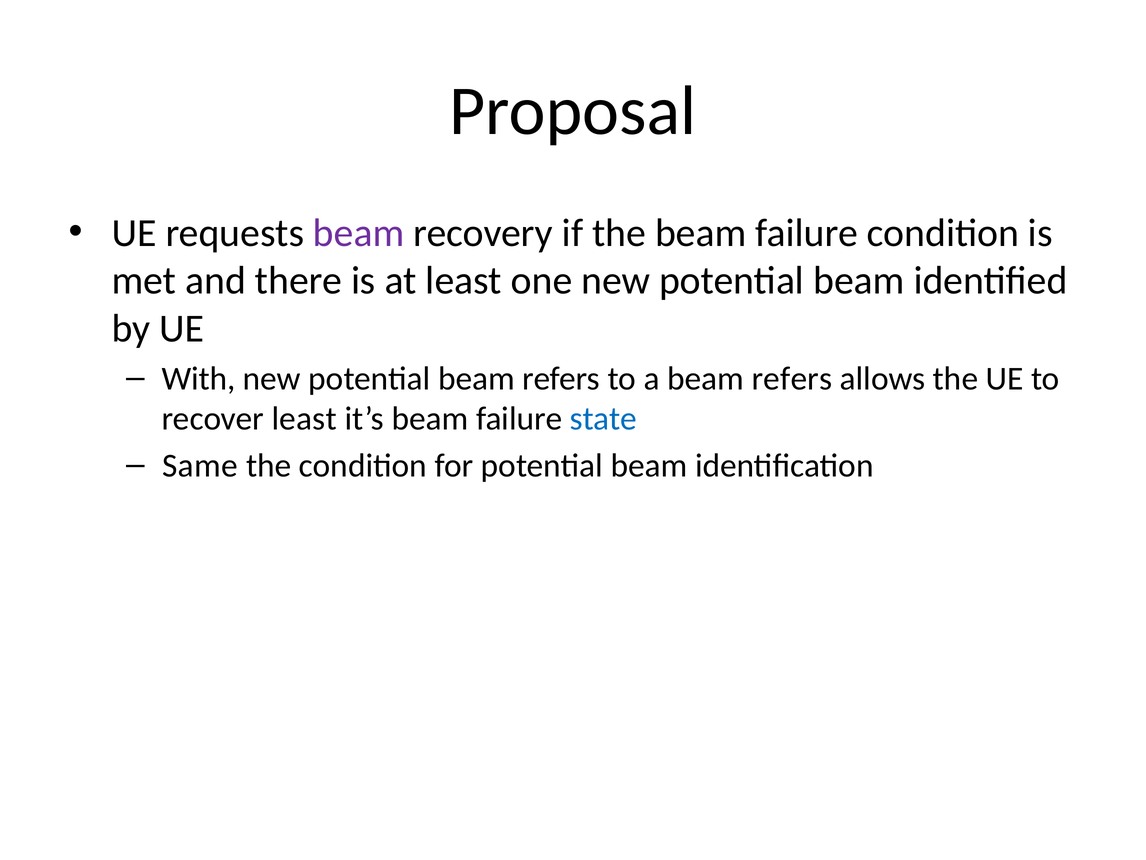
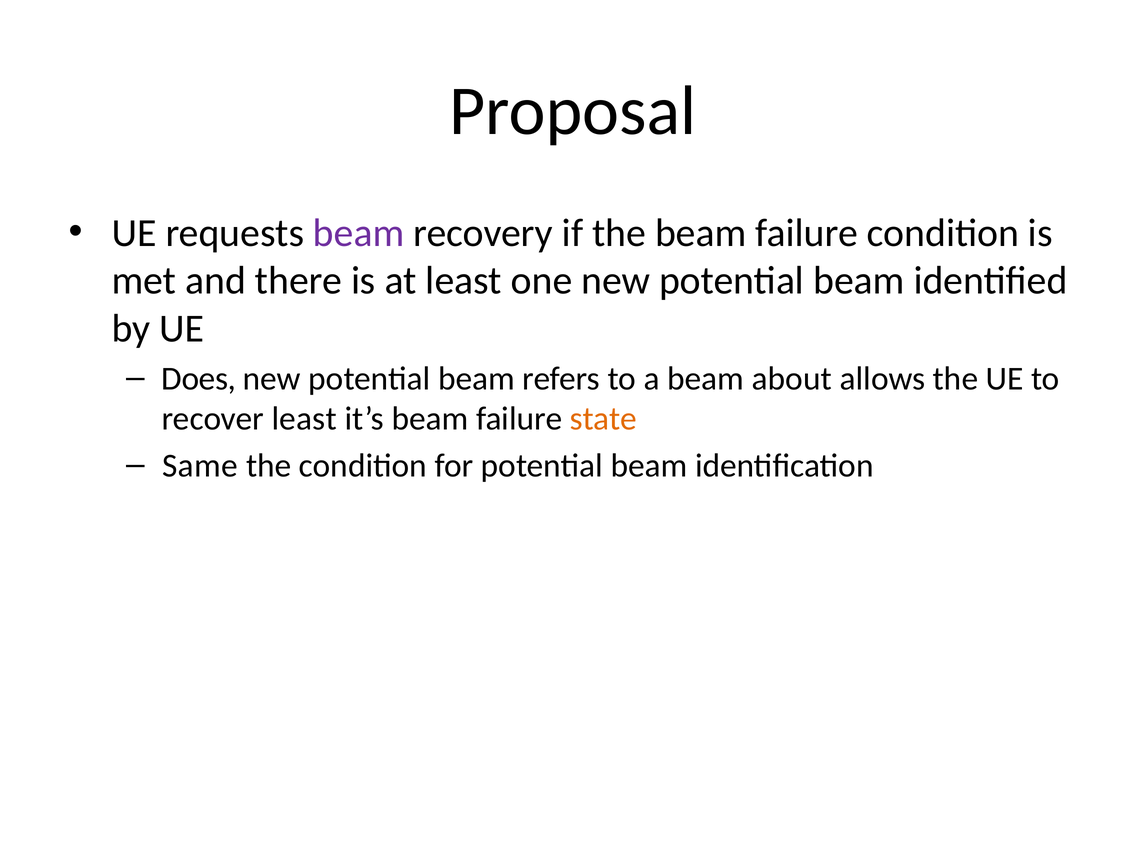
With: With -> Does (199, 378)
a beam refers: refers -> about (792, 378)
state colour: blue -> orange (603, 419)
